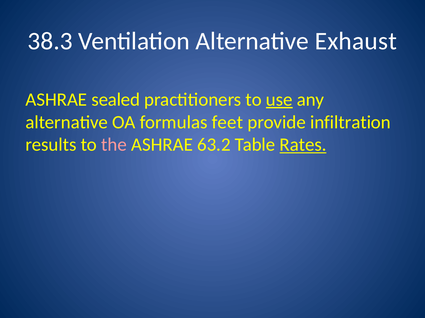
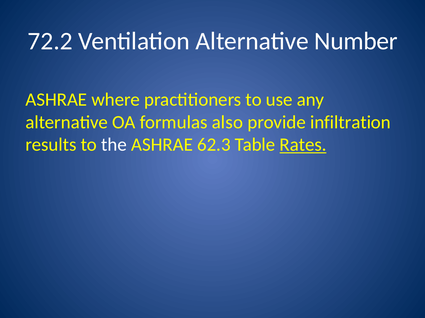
38.3: 38.3 -> 72.2 (50, 41)
Exhaust: Exhaust -> Number (356, 41)
sealed: sealed -> where (116, 100)
use underline: present -> none (279, 100)
feet: feet -> also (227, 122)
the colour: pink -> white (114, 145)
63.2: 63.2 -> 62.3 (214, 145)
